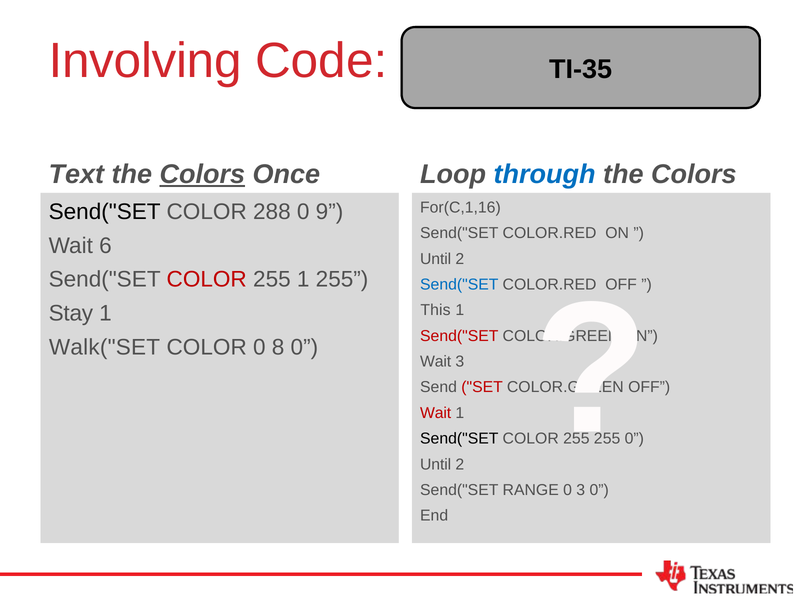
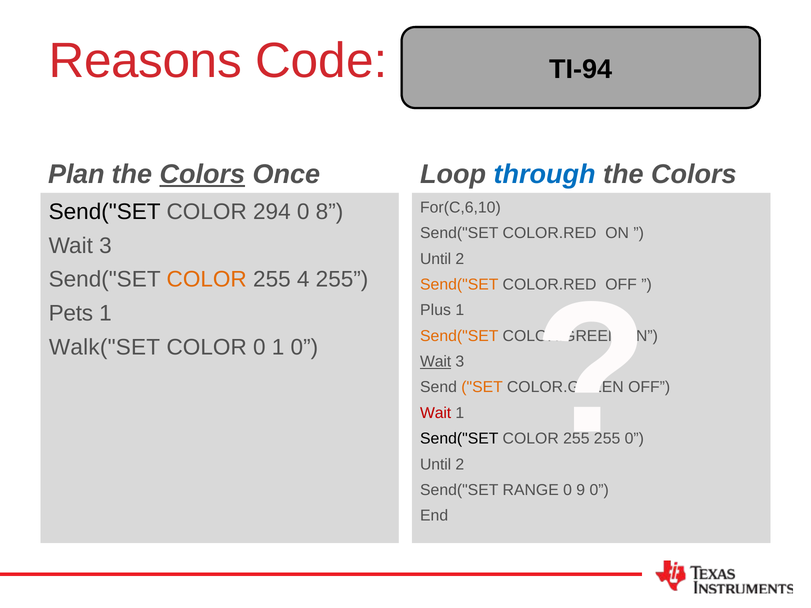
Involving: Involving -> Reasons (145, 61)
TI-35: TI-35 -> TI-94 (581, 69)
Text: Text -> Plan (77, 174)
For(C,1,16: For(C,1,16 -> For(C,6,10 (460, 208)
288: 288 -> 294 (272, 212)
9: 9 -> 8 (330, 212)
6: 6 -> 3 (105, 246)
COLOR colour: red -> orange (207, 280)
255 1: 1 -> 4 (303, 280)
Send("SET colour: blue -> orange (459, 285)
Stay: Stay -> Pets (71, 313)
This: This -> Plus (436, 310)
Send("SET colour: red -> orange (459, 336)
0 8: 8 -> 1 (278, 347)
Wait underline: none -> present (436, 362)
SET colour: red -> orange (482, 387)
0 3: 3 -> 9 (581, 490)
